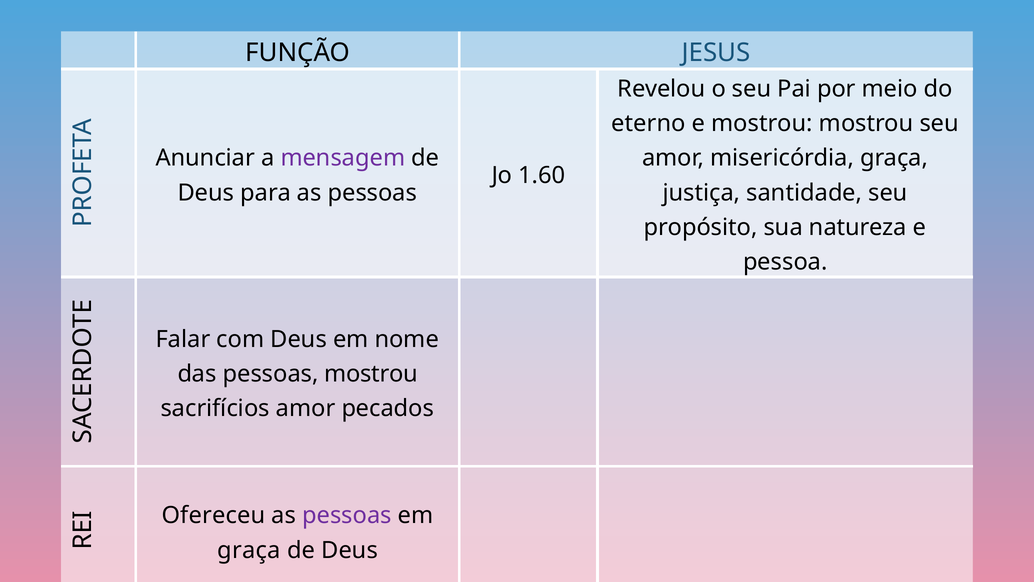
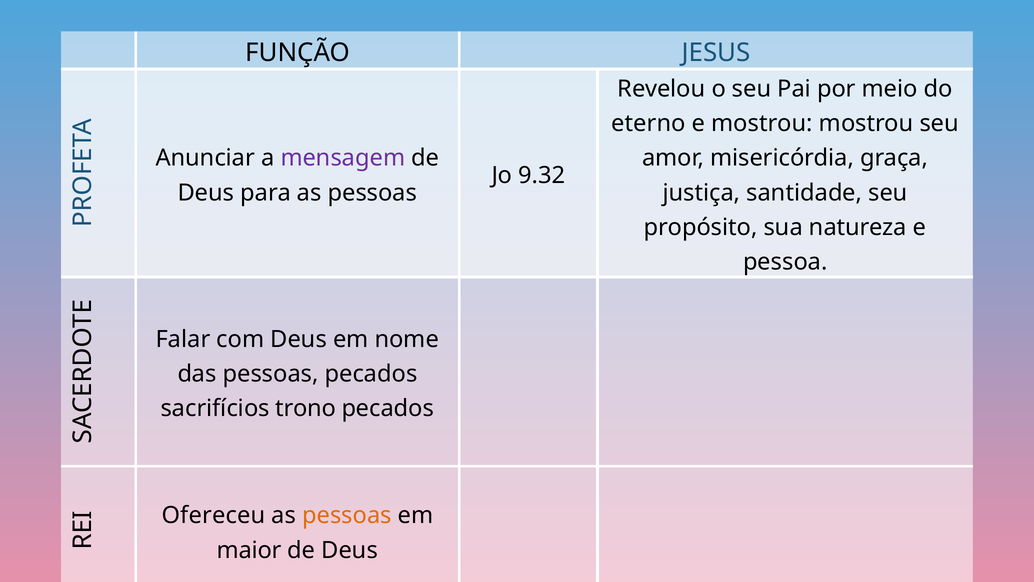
1.60: 1.60 -> 9.32 (542, 175)
pessoas mostrou: mostrou -> pecados (371, 374)
sacrifícios amor: amor -> trono (306, 408)
pessoas colour: purple -> orange (347, 515)
graça: graça -> maior (249, 550)
